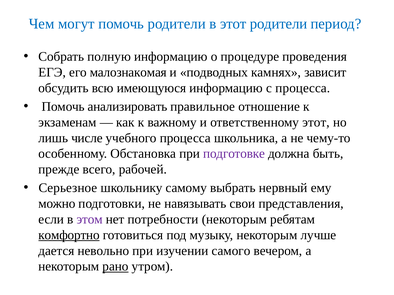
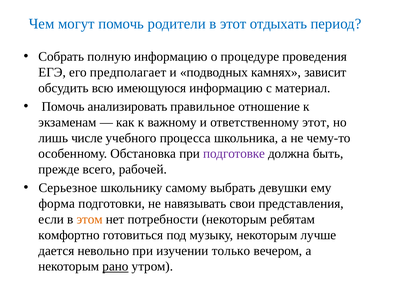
этот родители: родители -> отдыхать (278, 24)
малознакомая: малознакомая -> предполагает (128, 72)
с процесса: процесса -> материал (303, 88)
нервный: нервный -> девушки (283, 188)
можно: можно -> форма (57, 204)
этом colour: purple -> orange (90, 220)
комфортно underline: present -> none (69, 235)
самого: самого -> только (231, 251)
